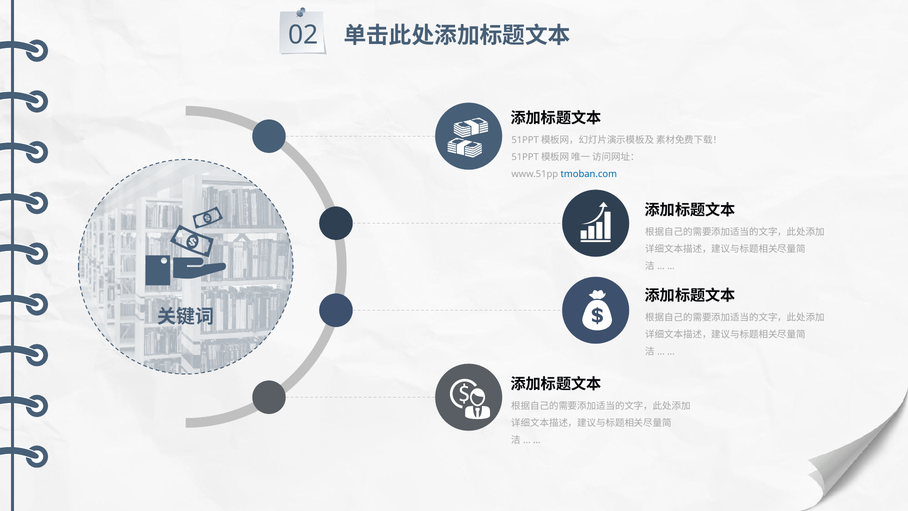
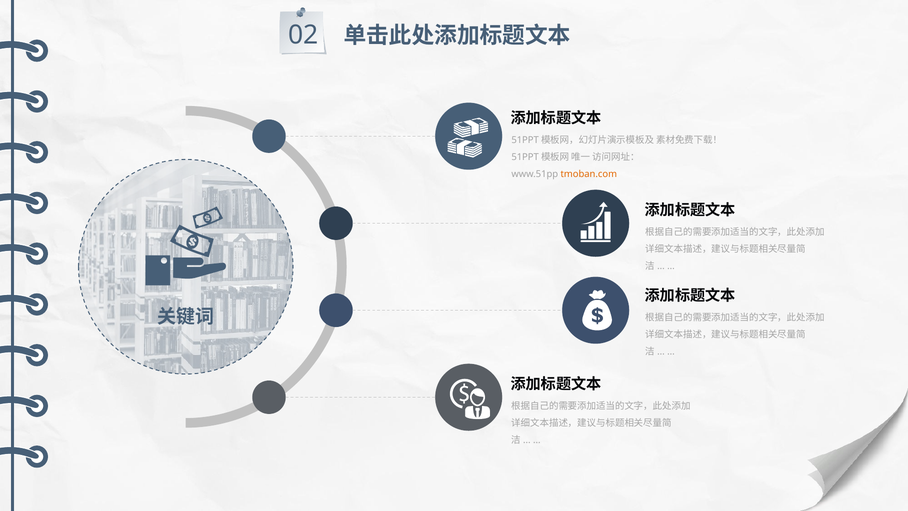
tmoban.com colour: blue -> orange (589, 174)
